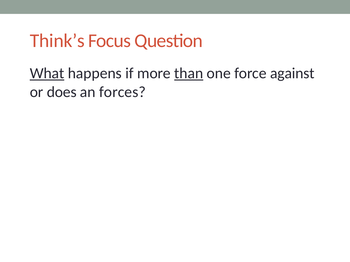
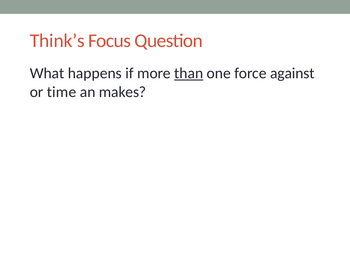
What underline: present -> none (47, 73)
does: does -> time (62, 92)
forces: forces -> makes (123, 92)
